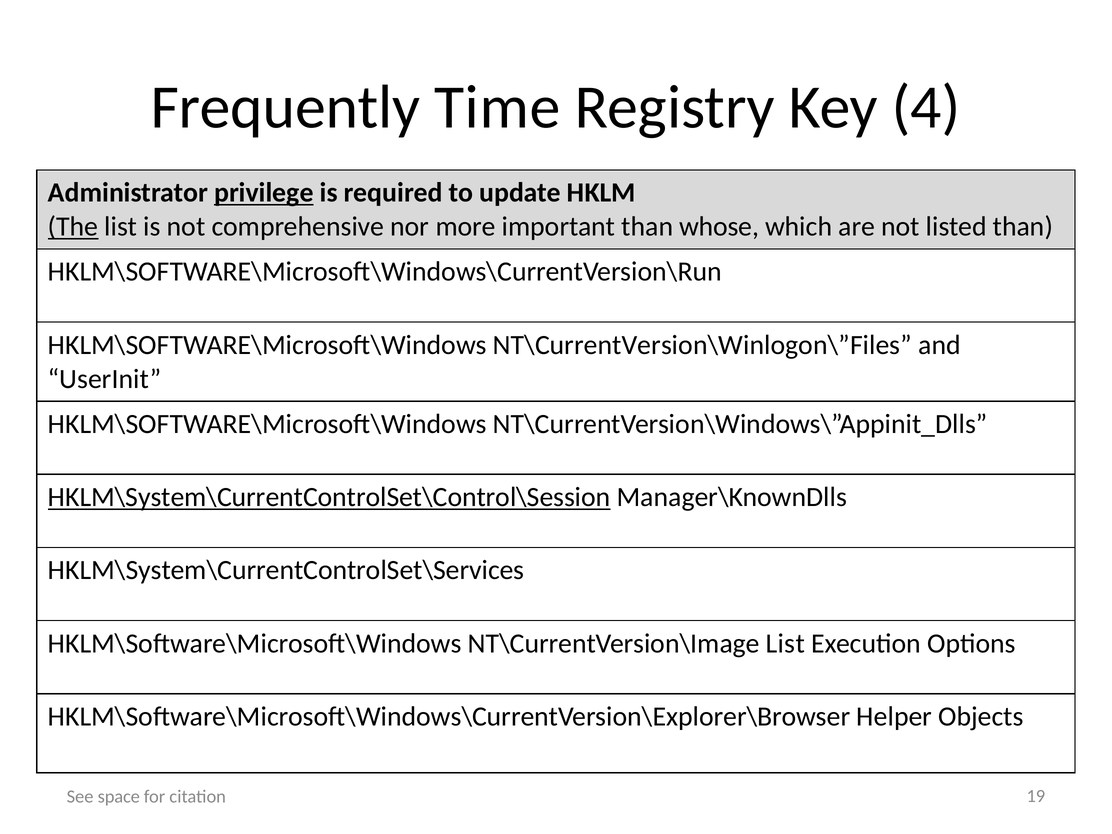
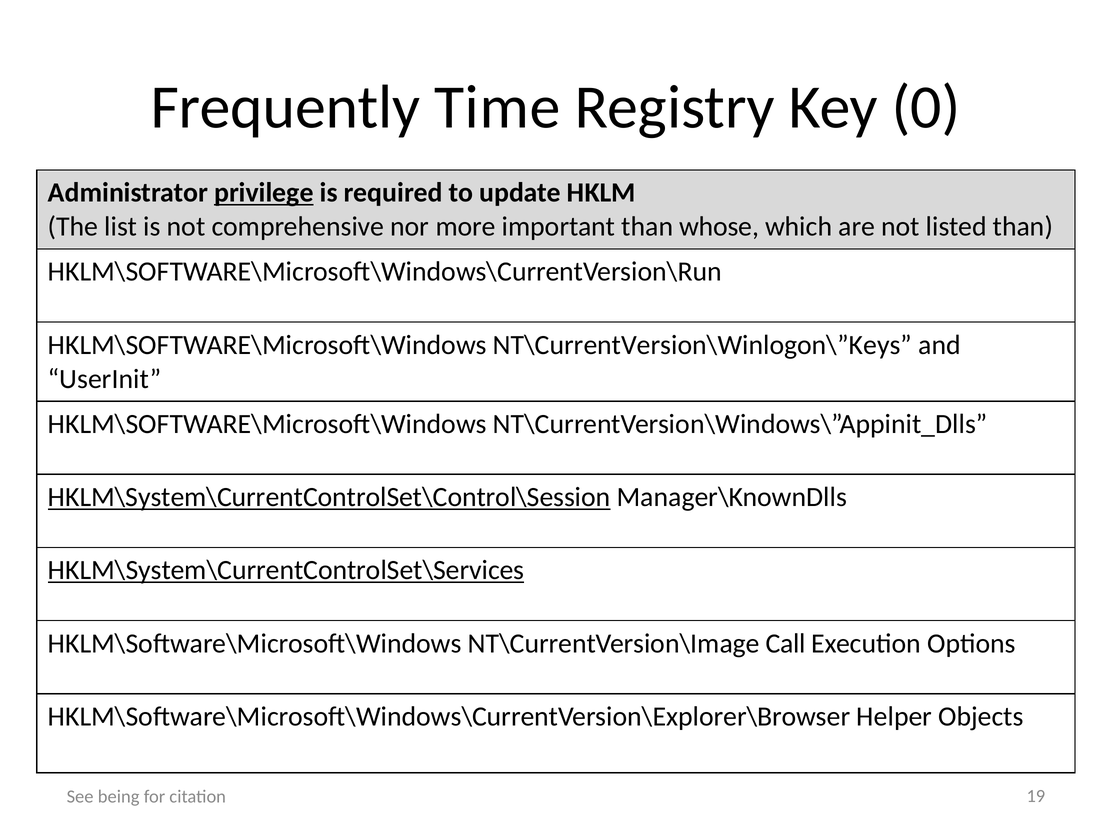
4: 4 -> 0 (926, 107)
The underline: present -> none (73, 227)
NT\CurrentVersion\Winlogon\”Files: NT\CurrentVersion\Winlogon\”Files -> NT\CurrentVersion\Winlogon\”Keys (702, 345)
HKLM\System\CurrentControlSet\Services underline: none -> present (286, 570)
NT\CurrentVersion\Image List: List -> Call (786, 643)
space: space -> being (119, 796)
